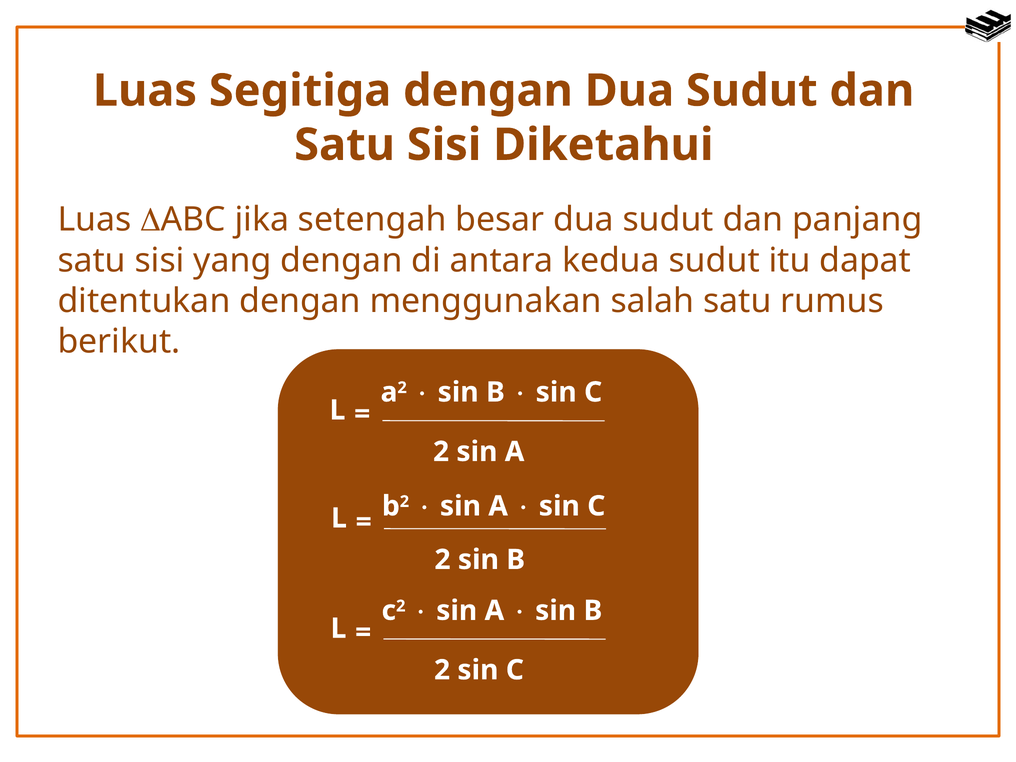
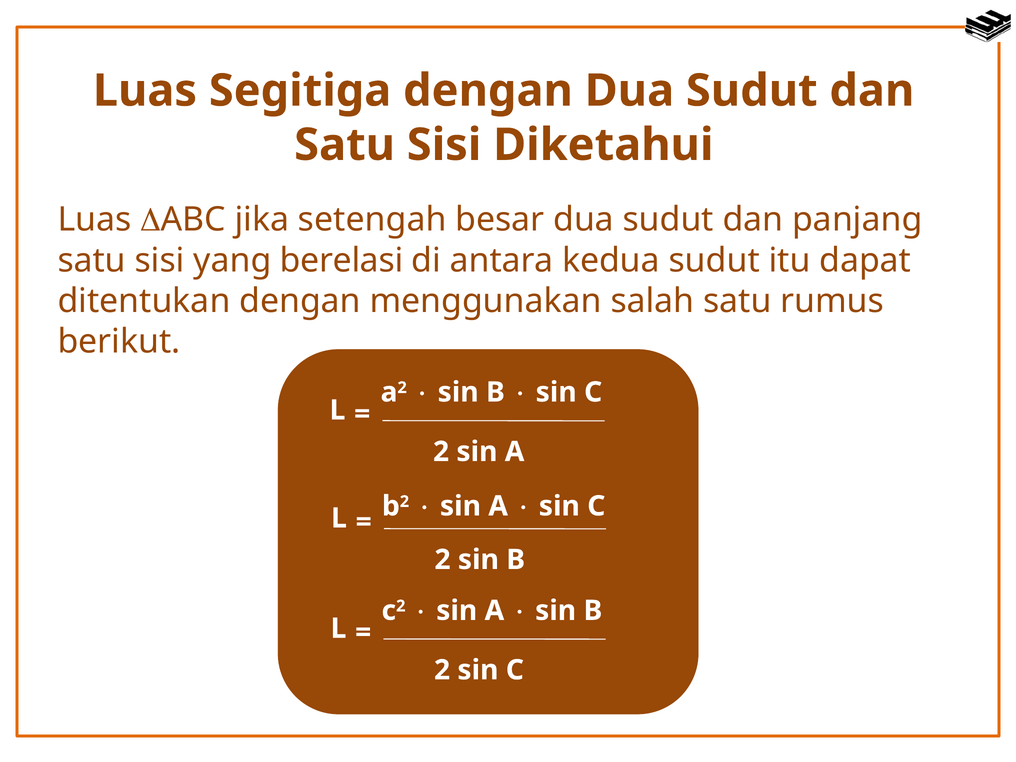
yang dengan: dengan -> berelasi (342, 260)
